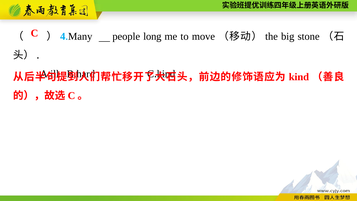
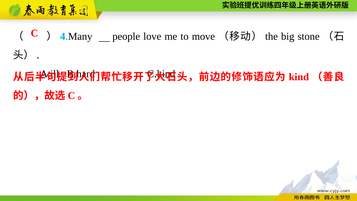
long: long -> love (152, 36)
